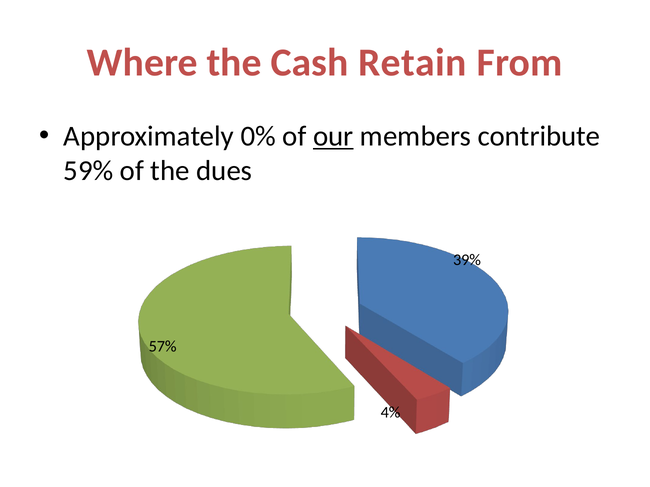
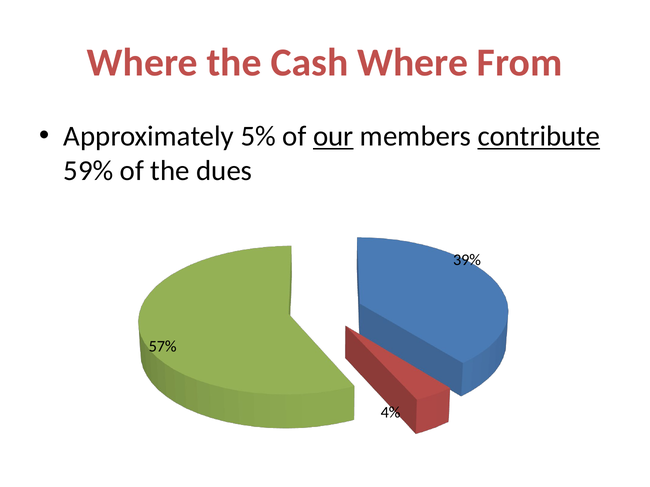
Cash Retain: Retain -> Where (413, 63)
0%: 0% -> 5% (258, 136)
contribute underline: none -> present (539, 136)
